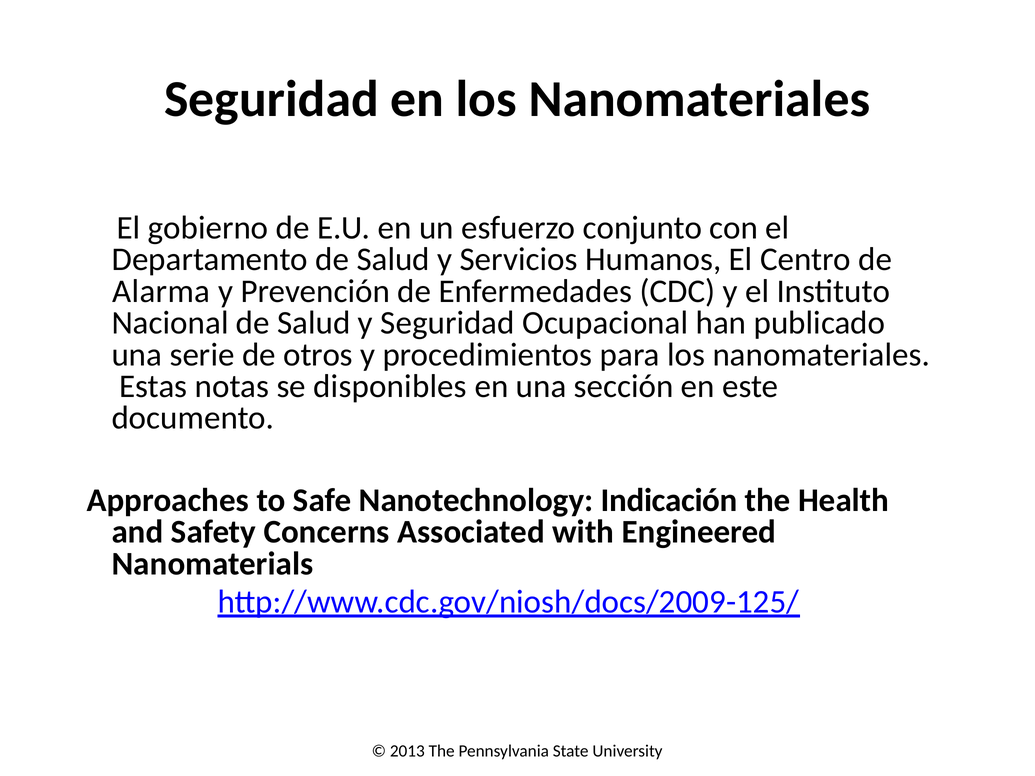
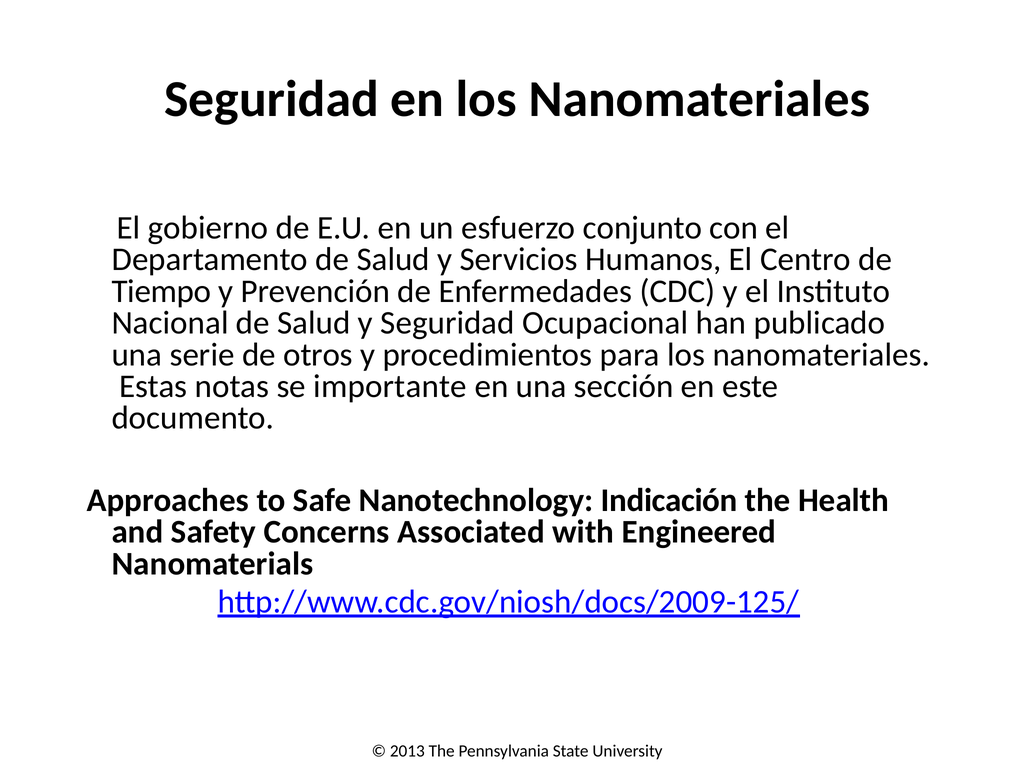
Alarma: Alarma -> Tiempo (161, 291)
disponibles: disponibles -> importante (390, 386)
